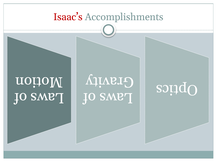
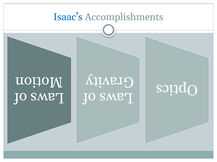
Isaac’s colour: red -> blue (68, 17)
